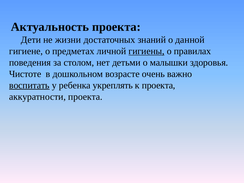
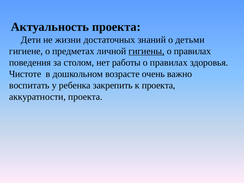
данной: данной -> детьми (190, 40)
детьми: детьми -> работы (126, 63)
малышки: малышки -> правилах (169, 63)
воспитать underline: present -> none (29, 85)
укреплять: укреплять -> закрепить (113, 85)
